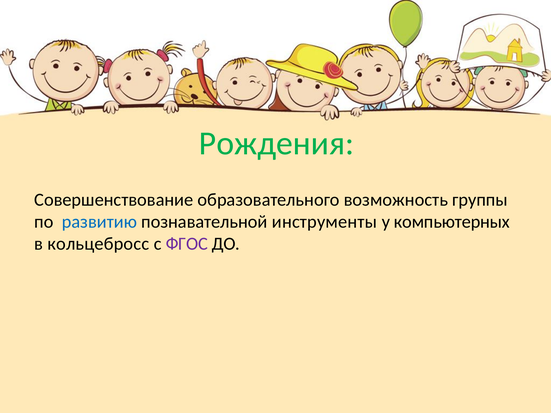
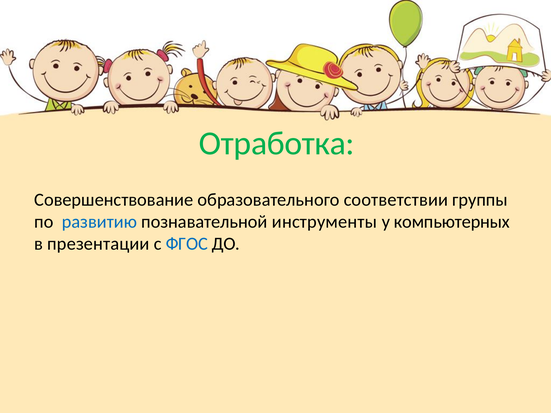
Рождения: Рождения -> Отработка (277, 144)
возможность: возможность -> соответствии (396, 200)
кольцебросс: кольцебросс -> презентации (98, 244)
ФГОС colour: purple -> blue (187, 244)
